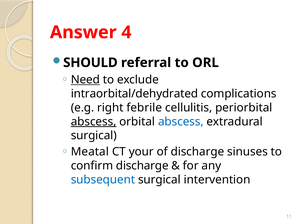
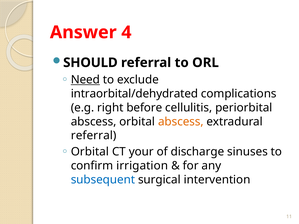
febrile: febrile -> before (144, 108)
abscess underline: present -> none (94, 122)
abscess colour: blue -> orange (181, 122)
surgical: surgical -> referral (94, 136)
Meatal: Meatal -> Orbital (90, 152)
confirm discharge: discharge -> irrigation (142, 166)
